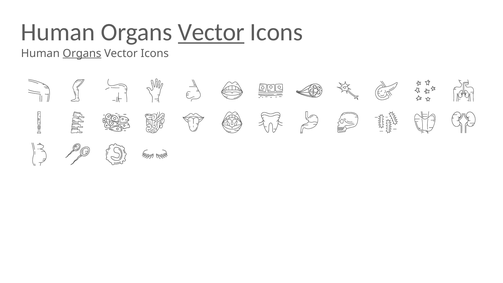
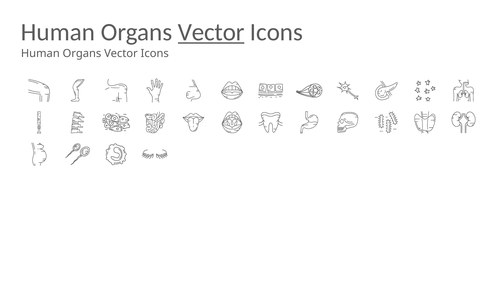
Organs underline: present -> none (82, 53)
